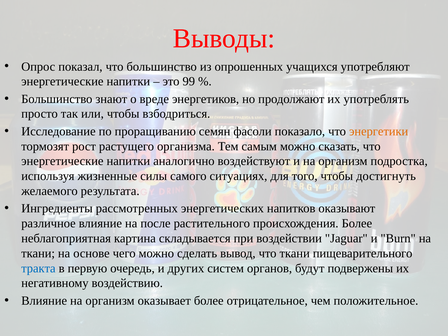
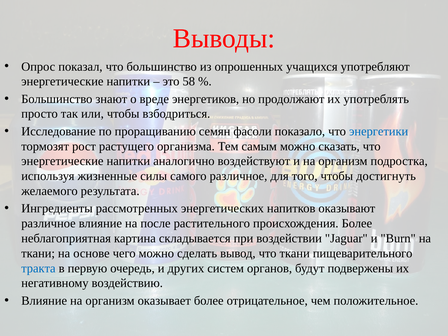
99: 99 -> 58 (189, 82)
энергетики colour: orange -> blue (379, 131)
самого ситуациях: ситуациях -> различное (238, 176)
